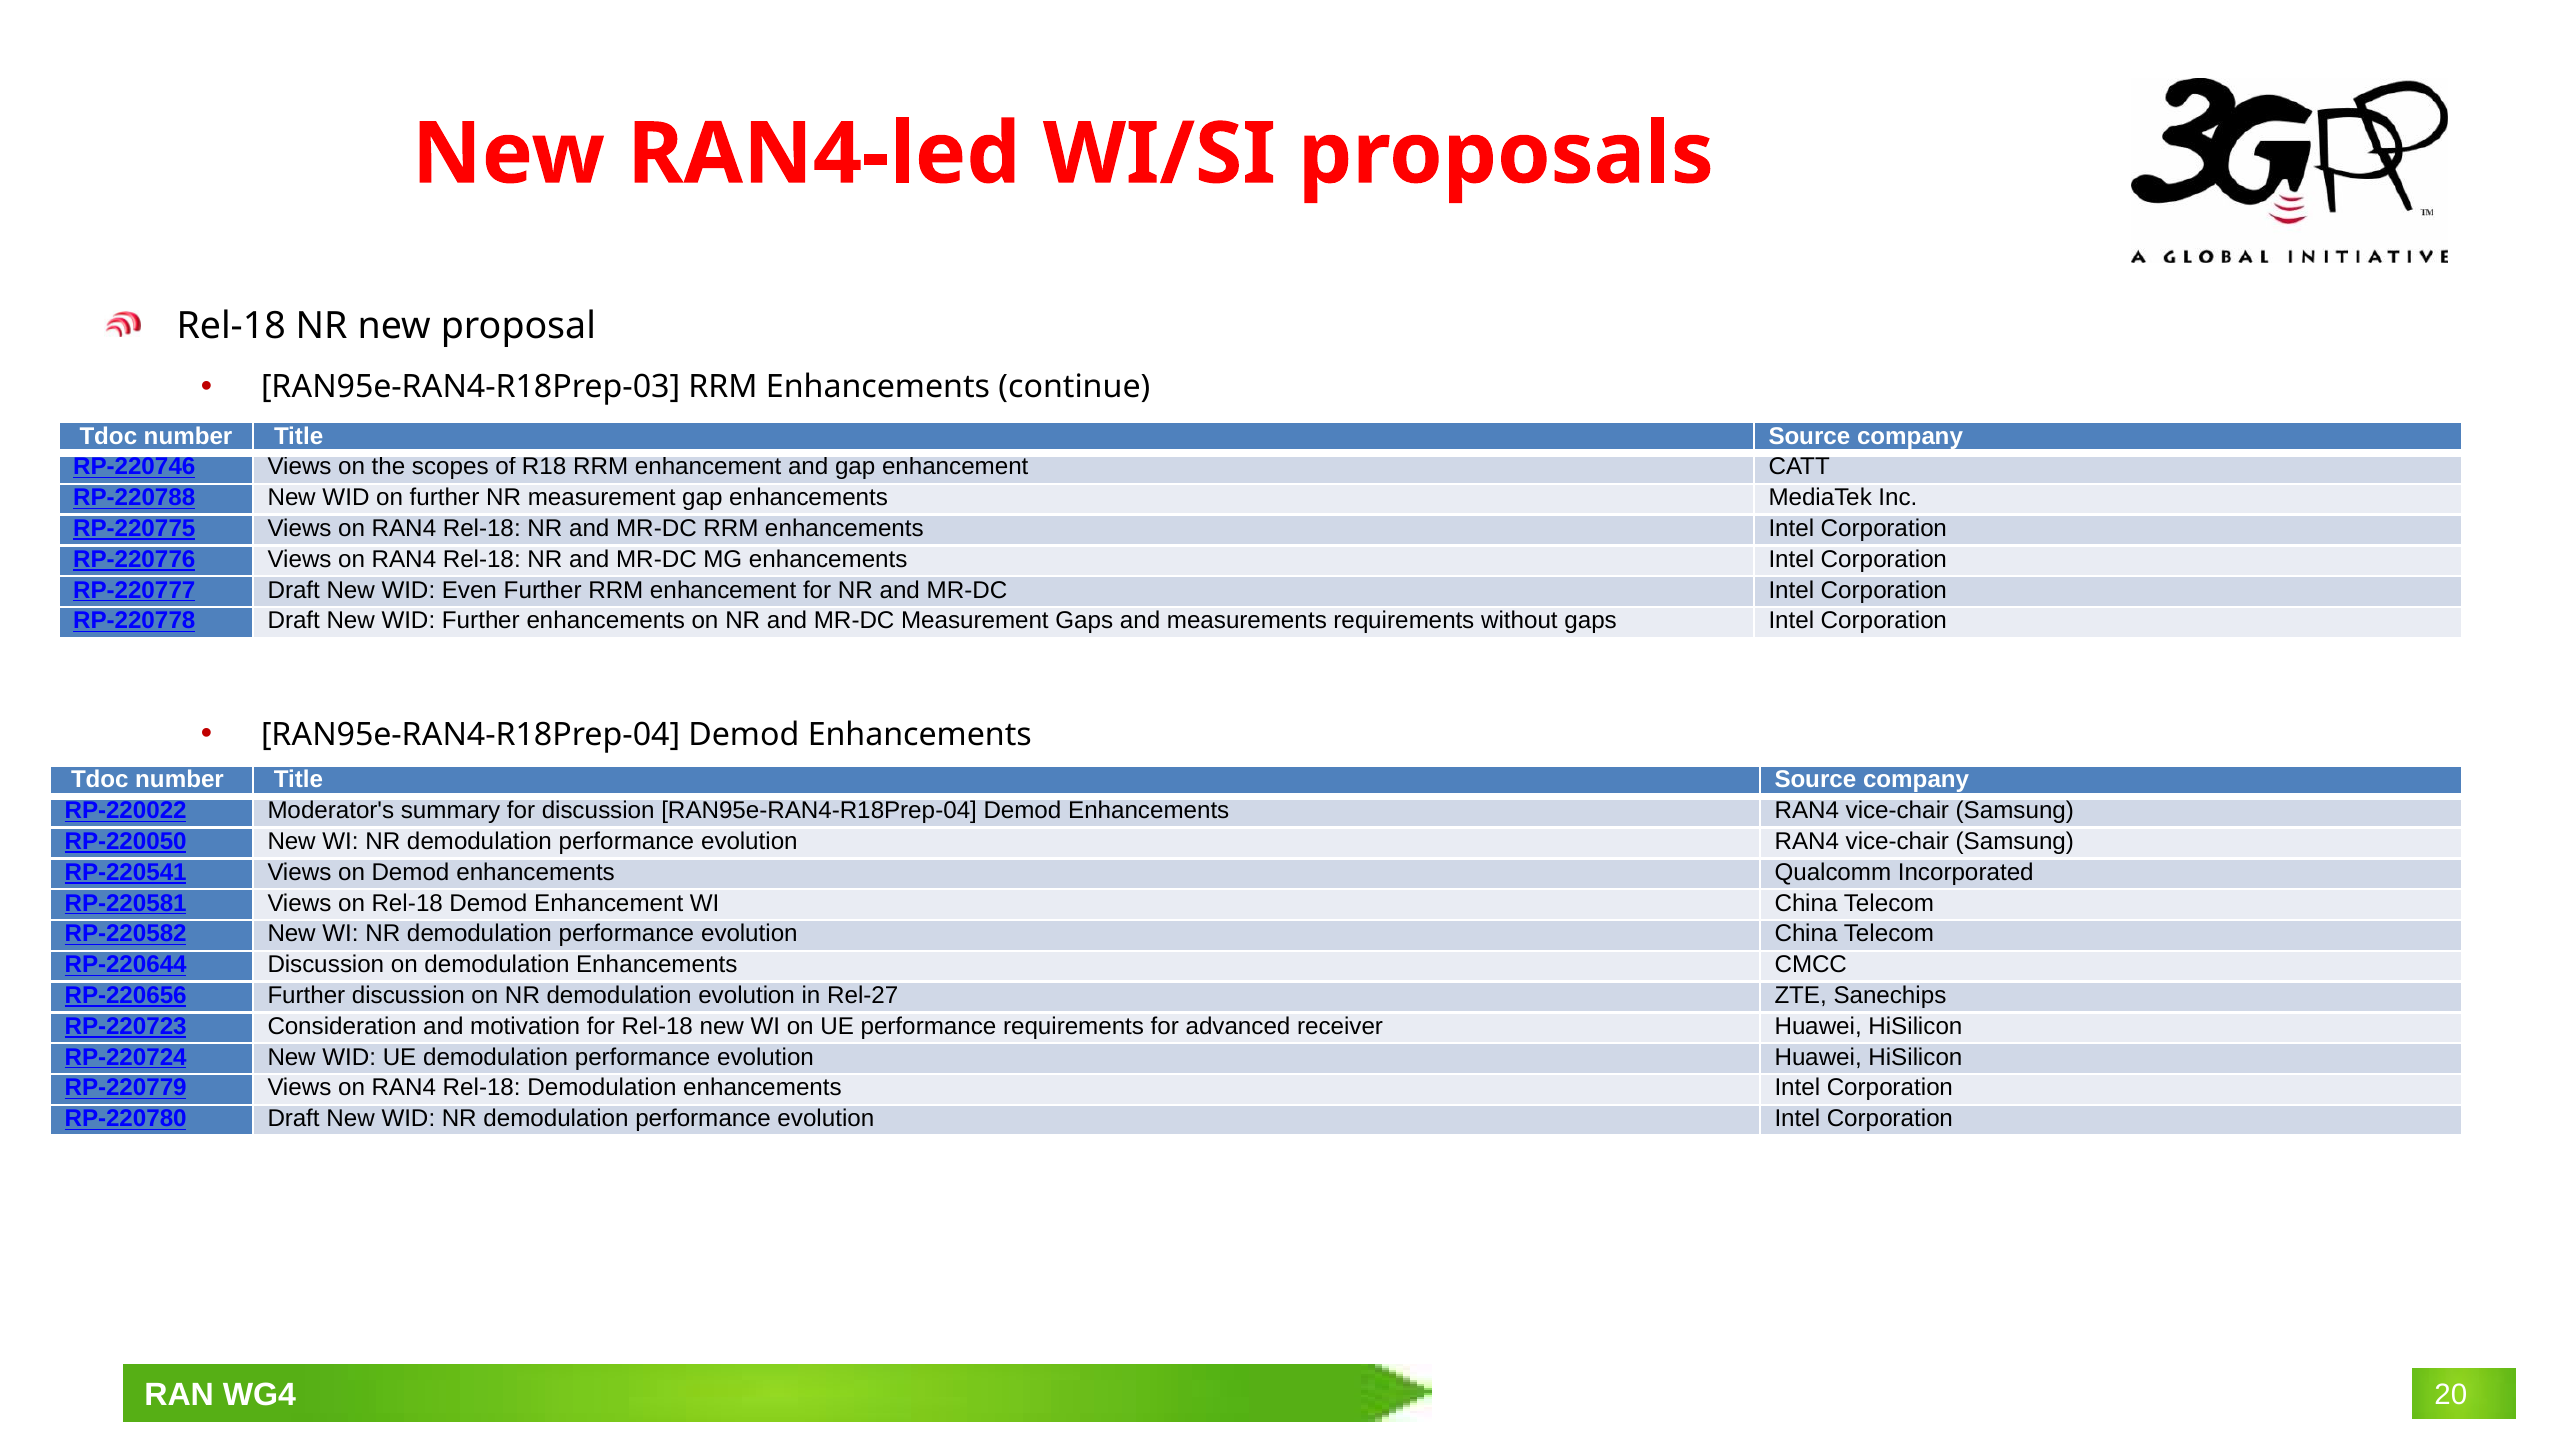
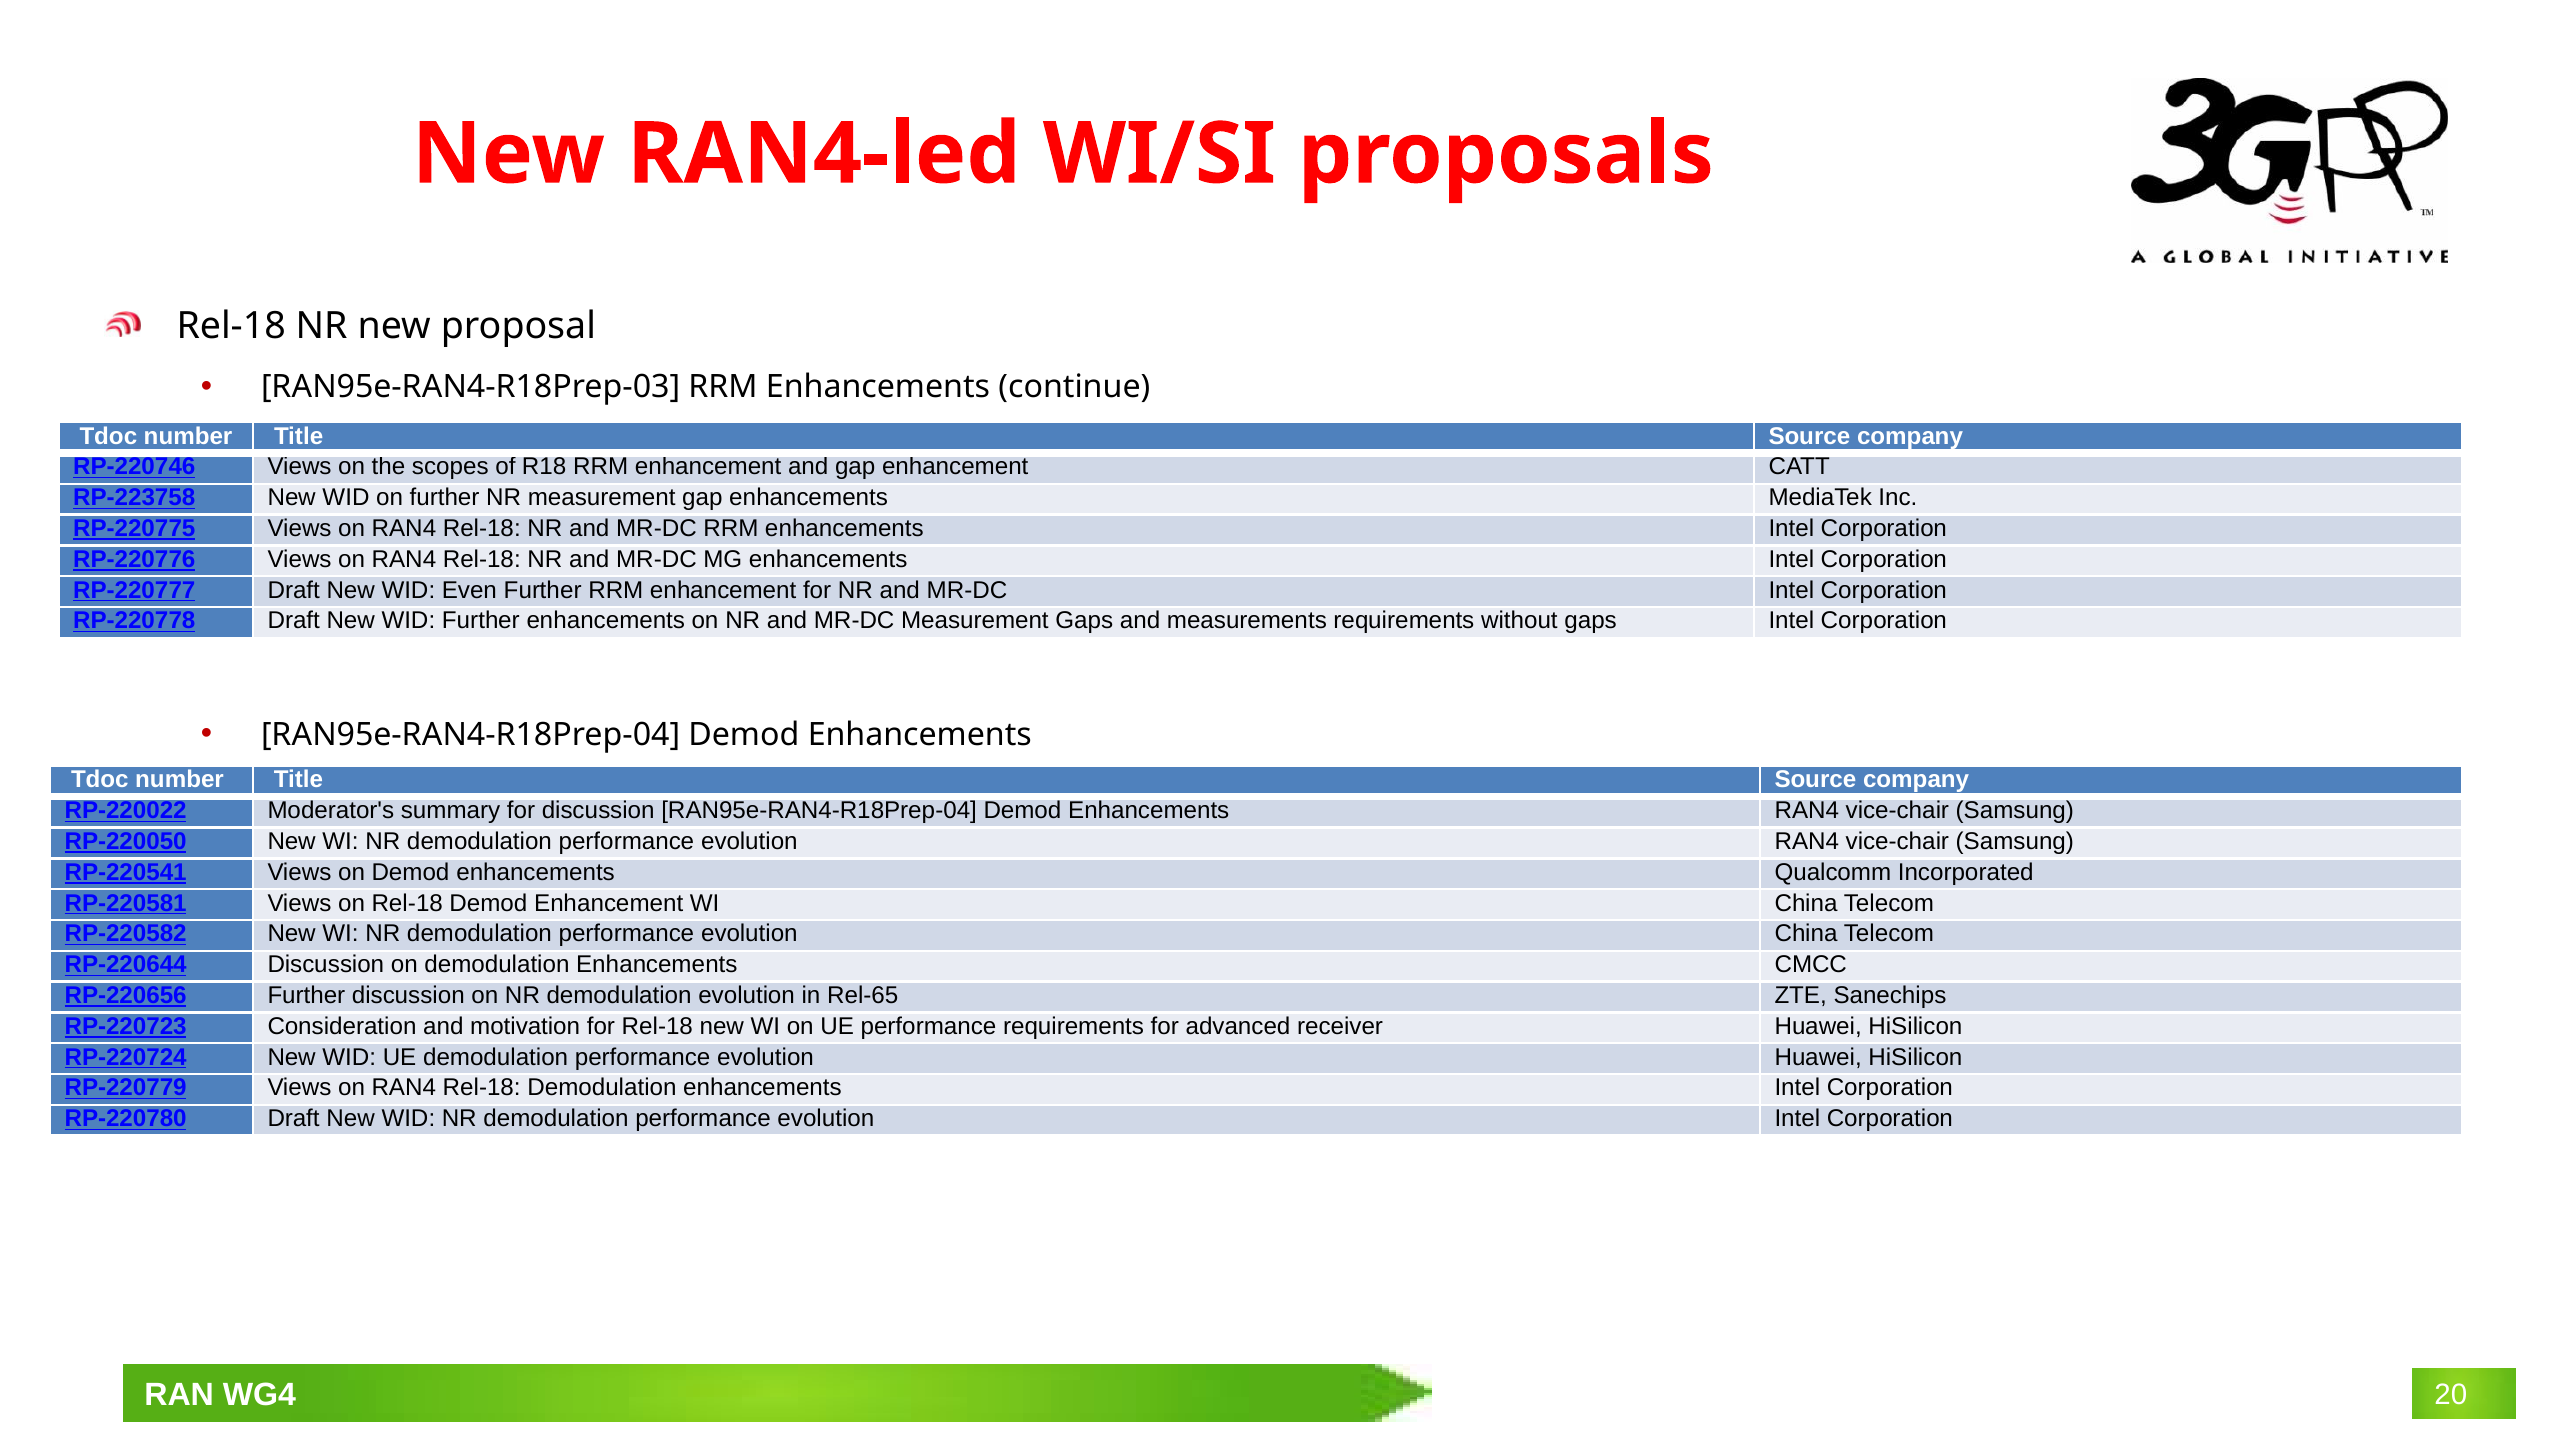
RP-220788: RP-220788 -> RP-223758 (134, 498)
Rel-27: Rel-27 -> Rel-65 (863, 996)
